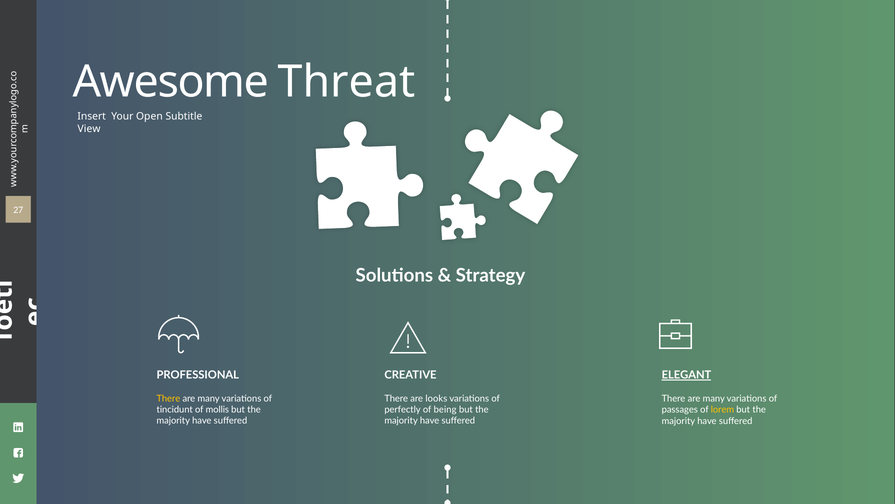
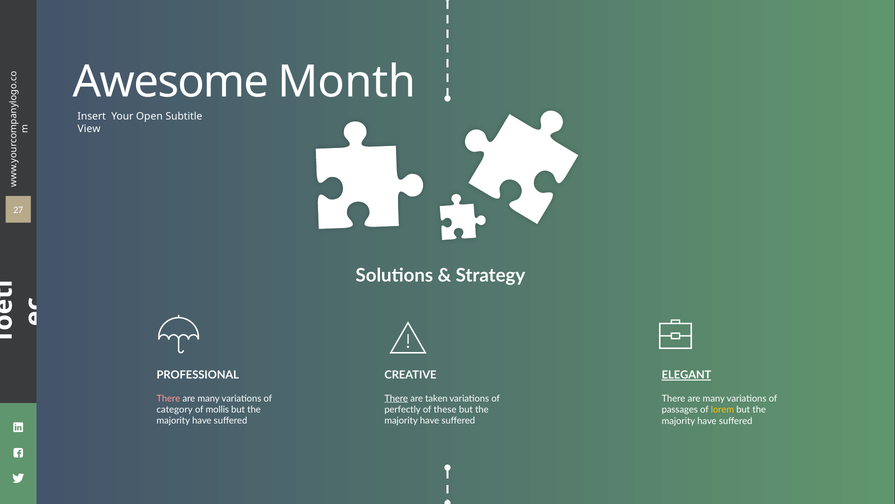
Threat: Threat -> Month (347, 82)
There colour: yellow -> pink (168, 398)
There underline: none -> present (396, 398)
looks: looks -> taken (436, 398)
tincidunt: tincidunt -> category (175, 409)
being: being -> these (445, 409)
